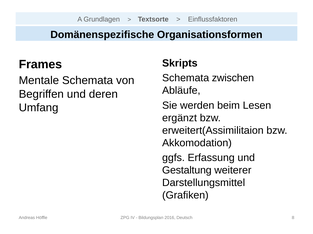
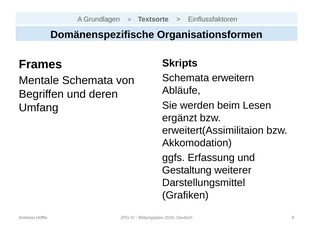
zwischen: zwischen -> erweitern (233, 78)
